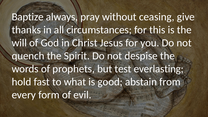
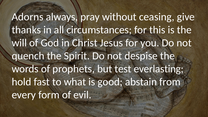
Baptize: Baptize -> Adorns (28, 17)
